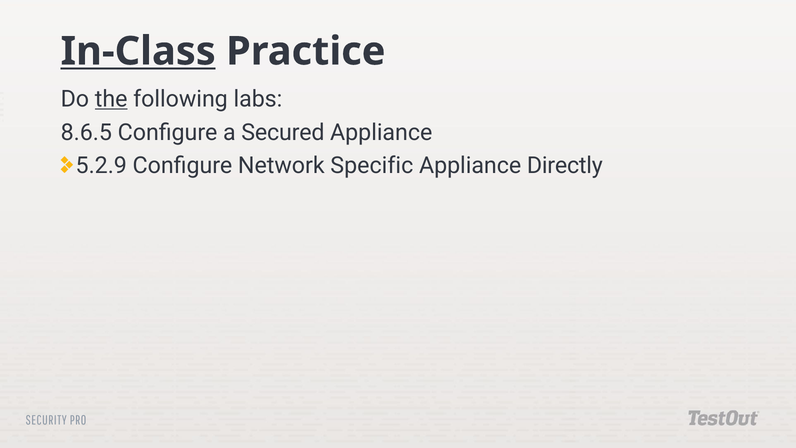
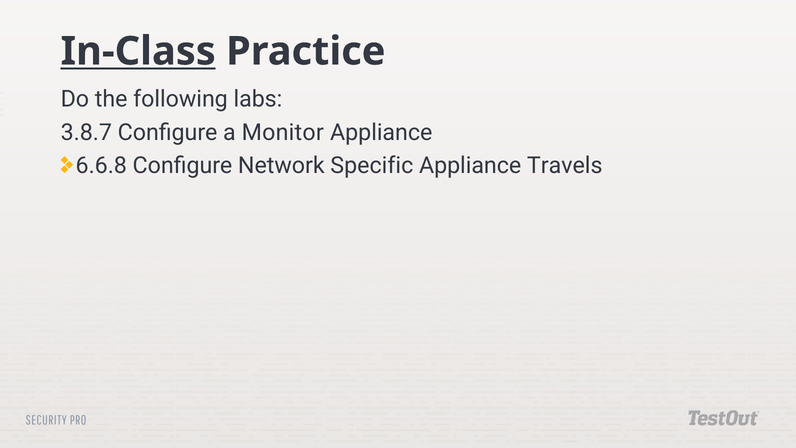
the underline: present -> none (111, 99)
8.6.5: 8.6.5 -> 3.8.7 (86, 132)
Secured: Secured -> Monitor (283, 132)
5.2.9: 5.2.9 -> 6.6.8 (101, 166)
Directly: Directly -> Travels (565, 166)
